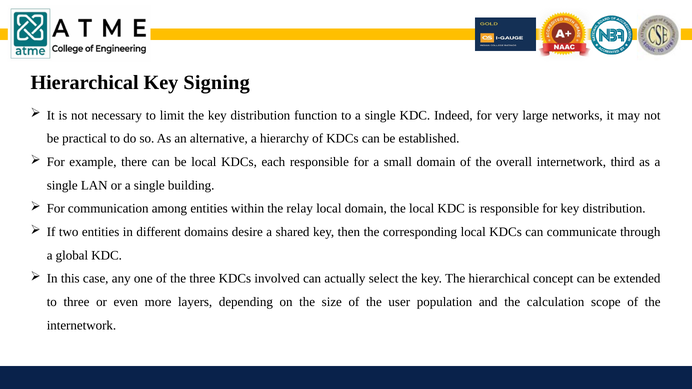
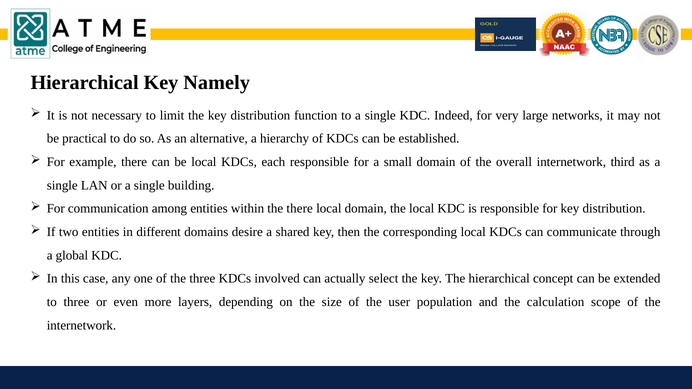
Signing: Signing -> Namely (217, 83)
the relay: relay -> there (300, 209)
